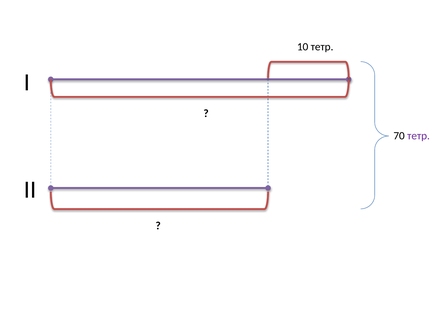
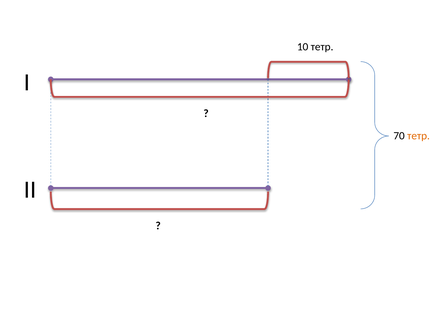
тетр colour: purple -> orange (418, 136)
